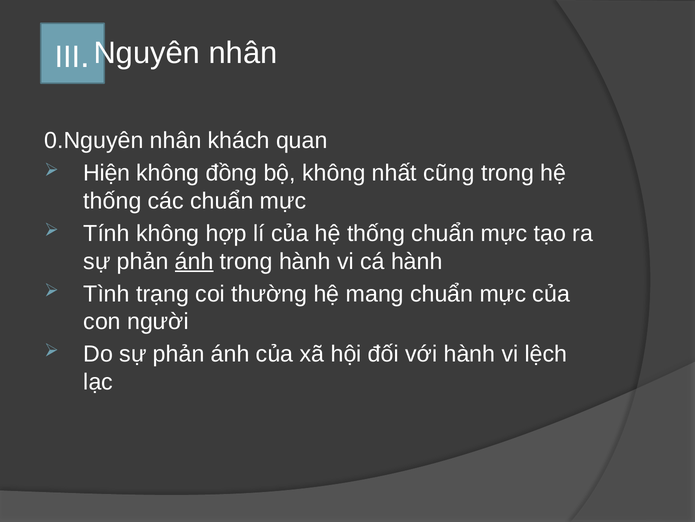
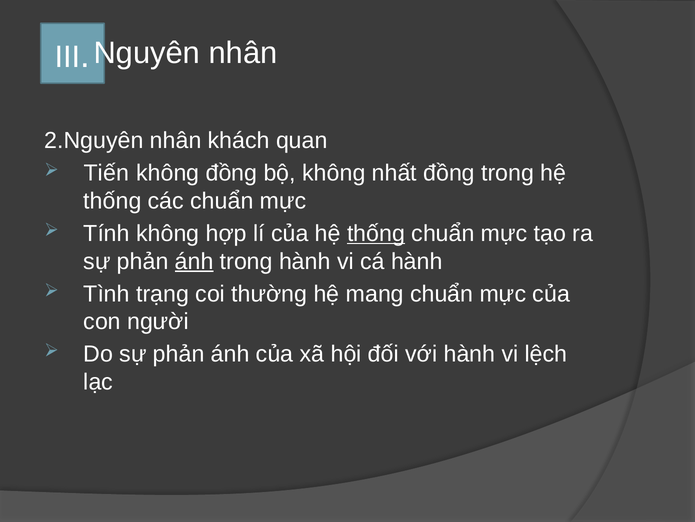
0.Nguyên: 0.Nguyên -> 2.Nguyên (94, 141)
Hiện: Hiện -> Tiến (106, 173)
nhất cũng: cũng -> đồng (449, 173)
thống underline: none -> present (376, 233)
